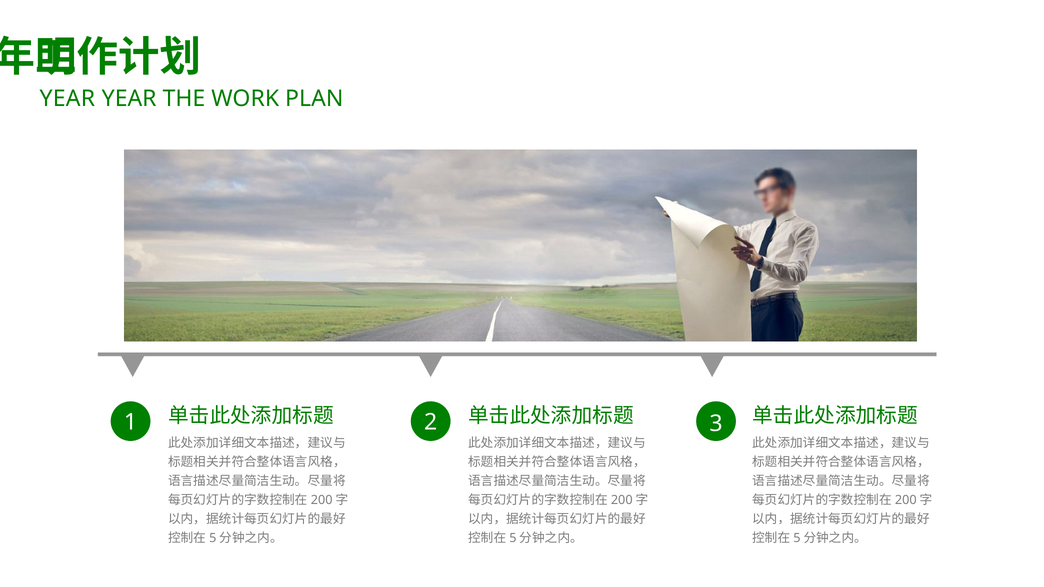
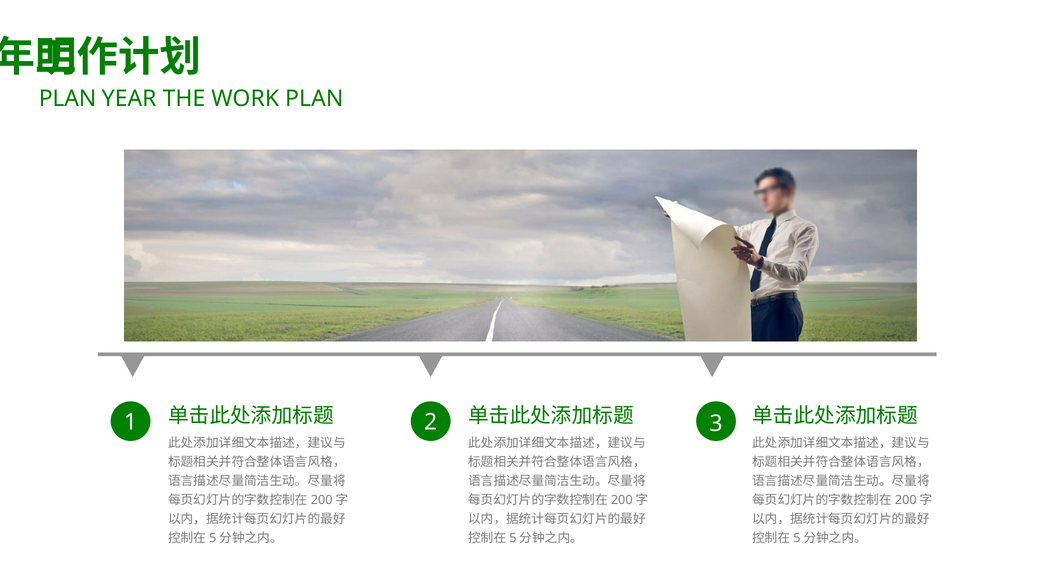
YEAR: YEAR -> PLAN (68, 98)
